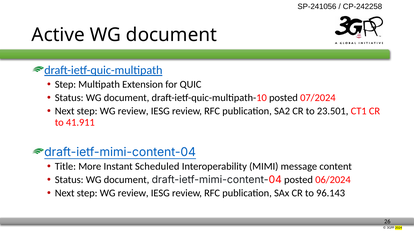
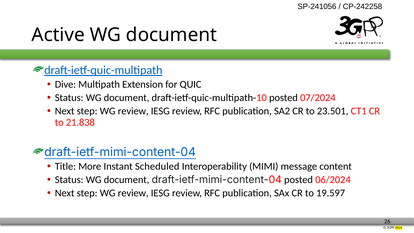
Step: Step -> Dive (65, 85)
41.911: 41.911 -> 21.838 (80, 122)
96.143: 96.143 -> 19.597 (331, 193)
